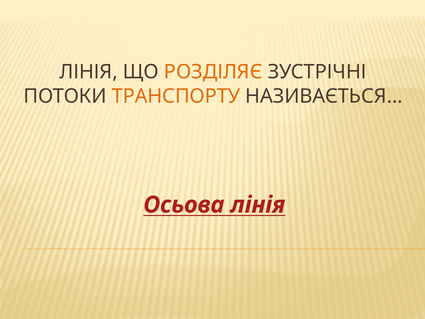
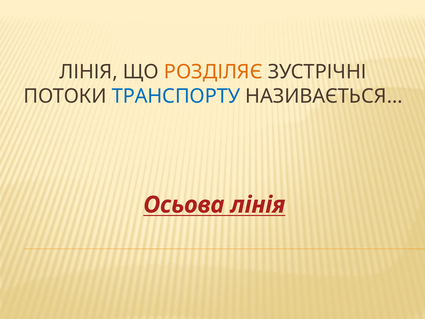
ТРАНСПОРТУ colour: orange -> blue (176, 96)
